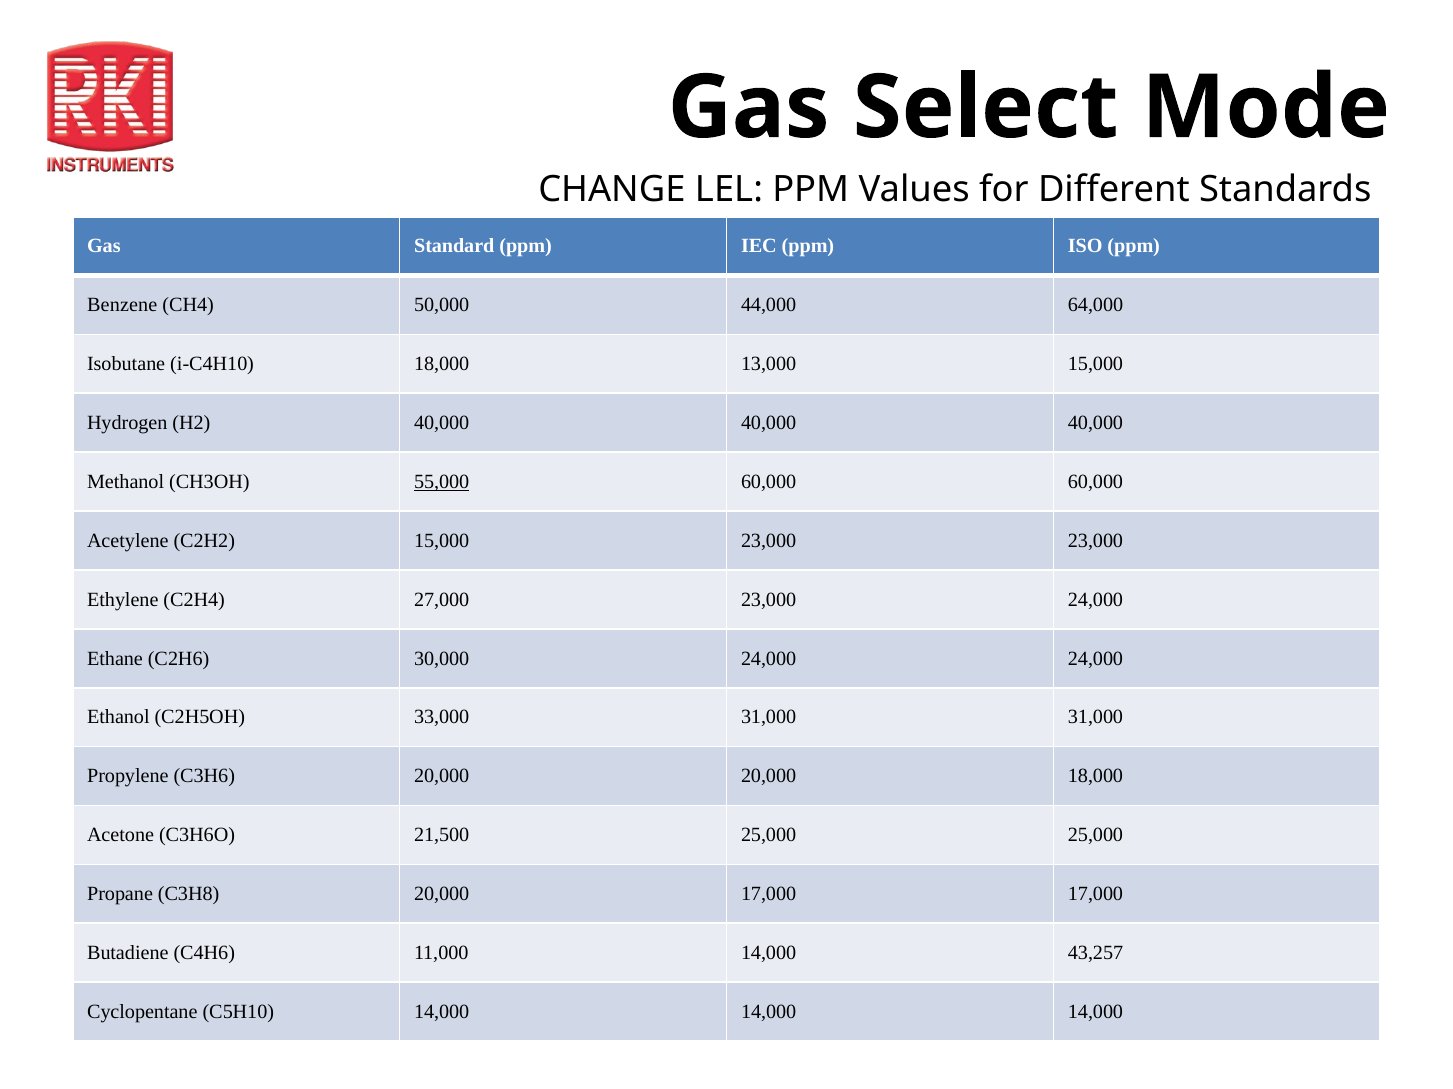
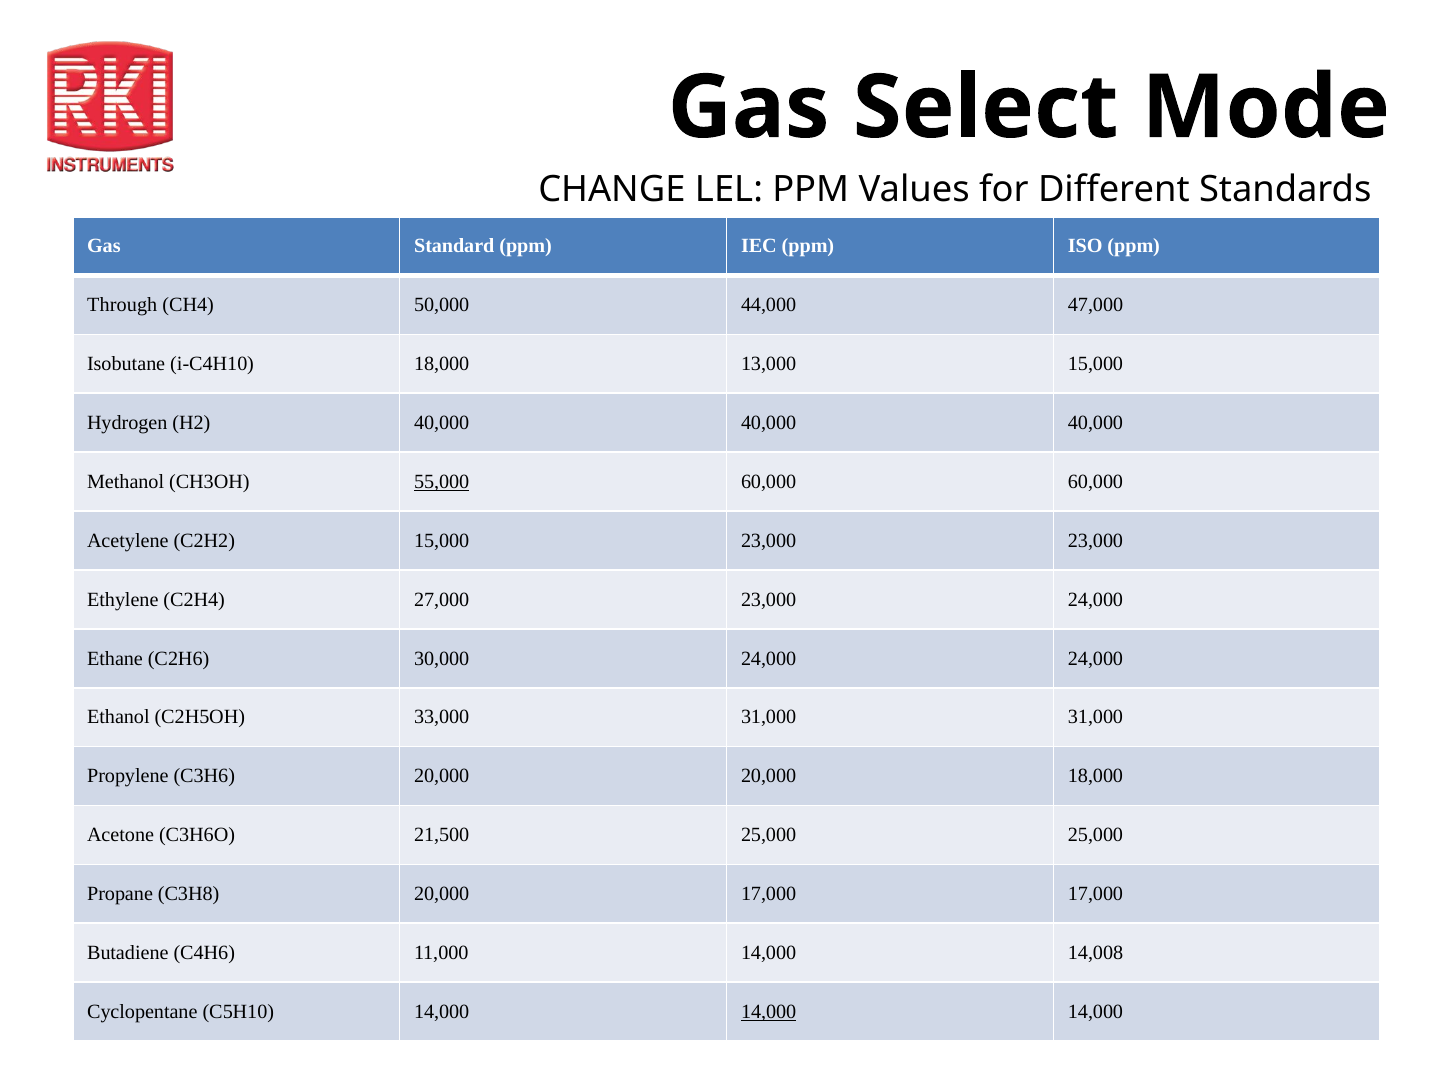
Benzene: Benzene -> Through (122, 305)
64,000: 64,000 -> 47,000 (1096, 305)
43,257: 43,257 -> 14,008 (1096, 953)
14,000 underline: none -> present (769, 1012)
